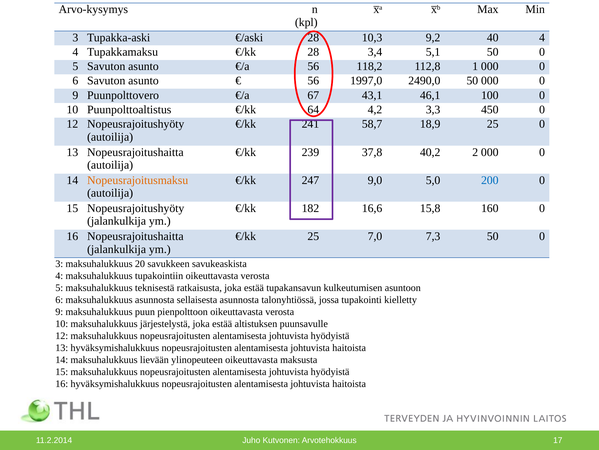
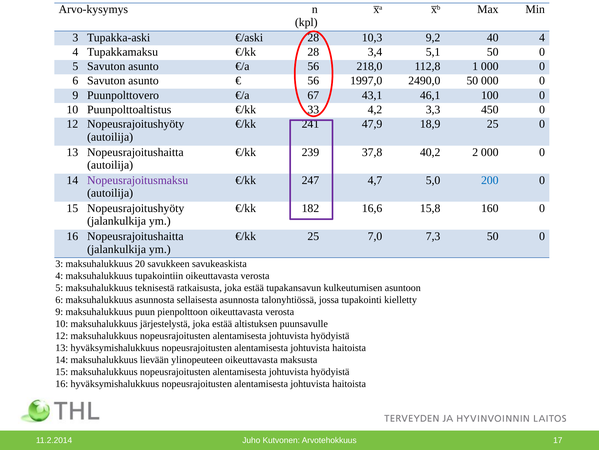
118,2: 118,2 -> 218,0 (369, 66)
64: 64 -> 33 (313, 109)
58,7: 58,7 -> 47,9 (372, 124)
Nopeusrajoitusmaksu colour: orange -> purple (138, 180)
9,0: 9,0 -> 4,7 (375, 180)
